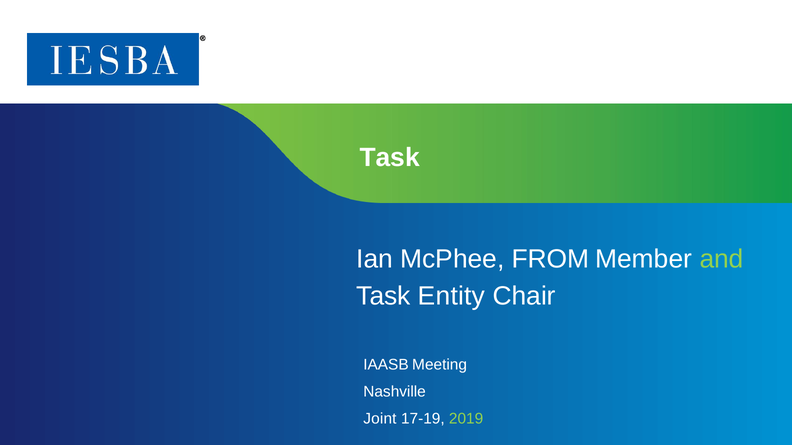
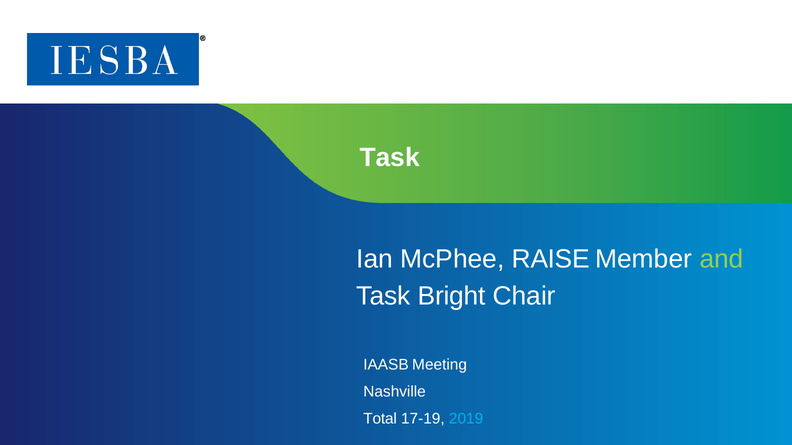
FROM: FROM -> RAISE (551, 259)
Entity: Entity -> Bright (452, 296)
Joint: Joint -> Total (380, 419)
2019 colour: light green -> light blue (466, 419)
